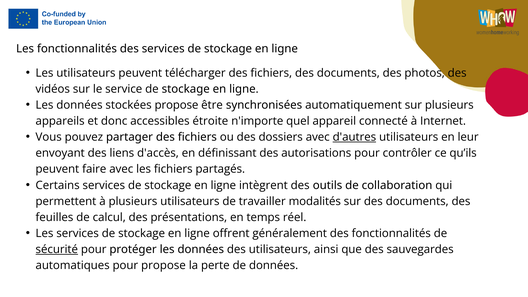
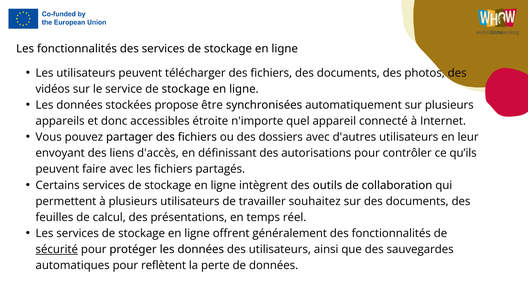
d'autres underline: present -> none (354, 137)
modalités: modalités -> souhaitez (315, 201)
pour propose: propose -> reflètent (164, 265)
